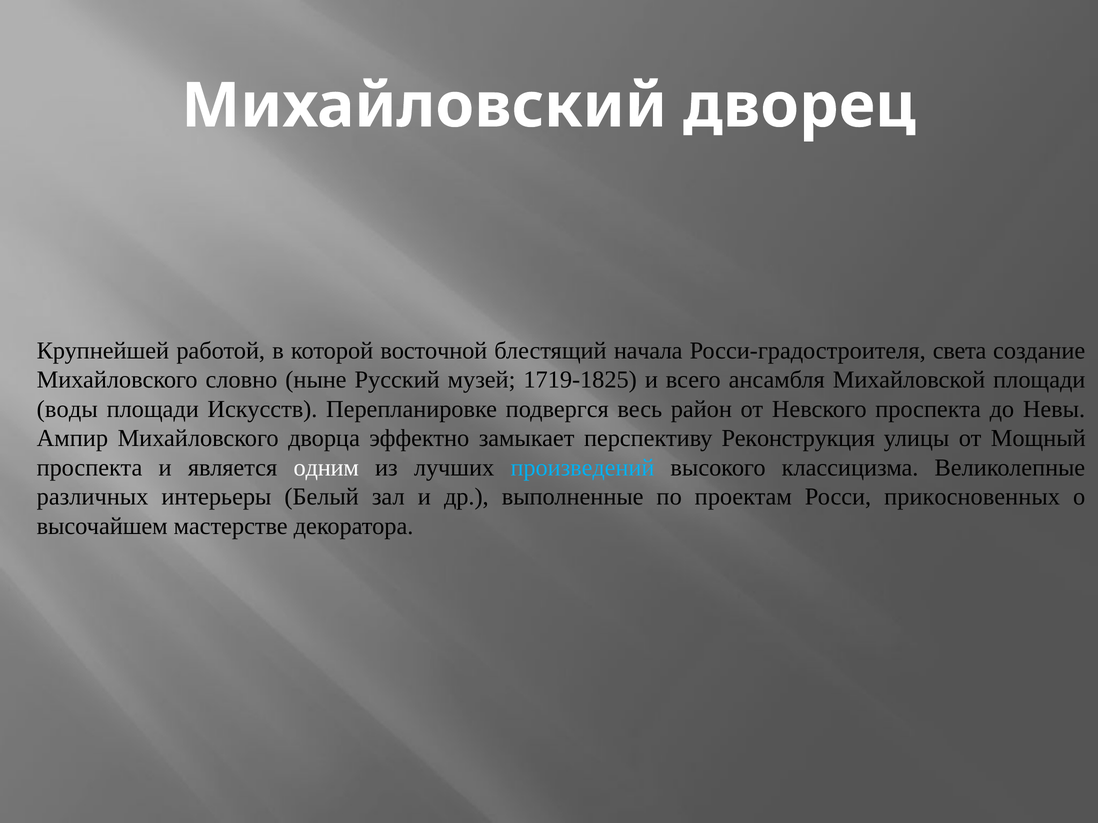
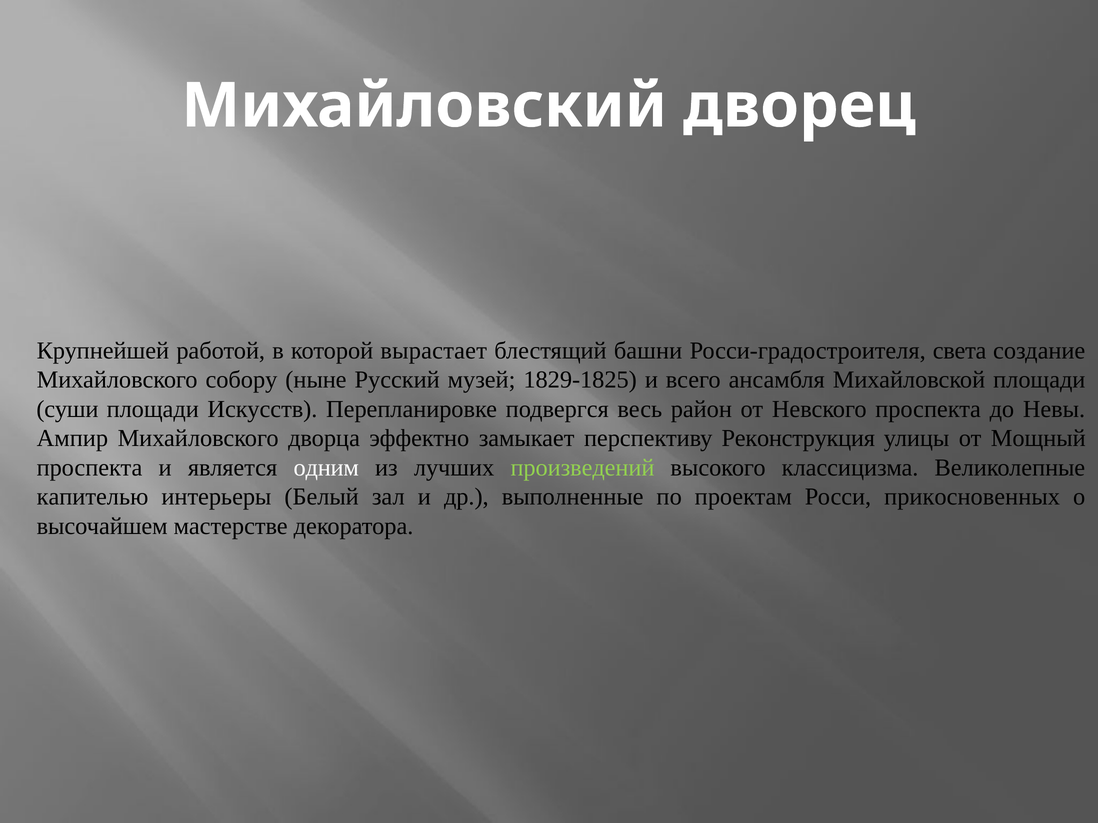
восточной: восточной -> вырастает (434, 351)
начала: начала -> башни (648, 351)
словно: словно -> собору (241, 380)
1719-1825: 1719-1825 -> 1829-1825 (580, 380)
воды: воды -> суши (67, 409)
произведений colour: light blue -> light green (582, 468)
различных: различных -> капителью (93, 497)
